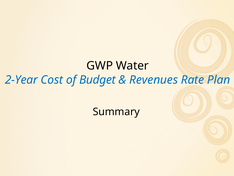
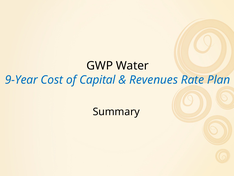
2-Year: 2-Year -> 9-Year (21, 80)
Budget: Budget -> Capital (97, 80)
